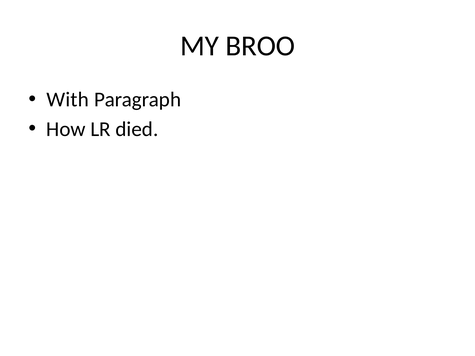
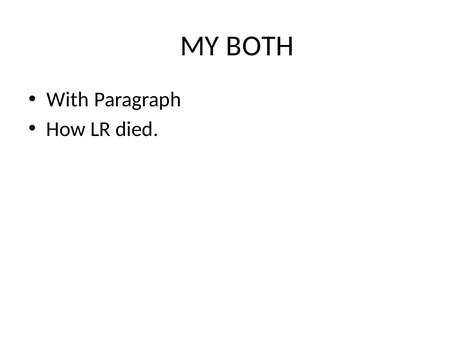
BROO: BROO -> BOTH (260, 46)
